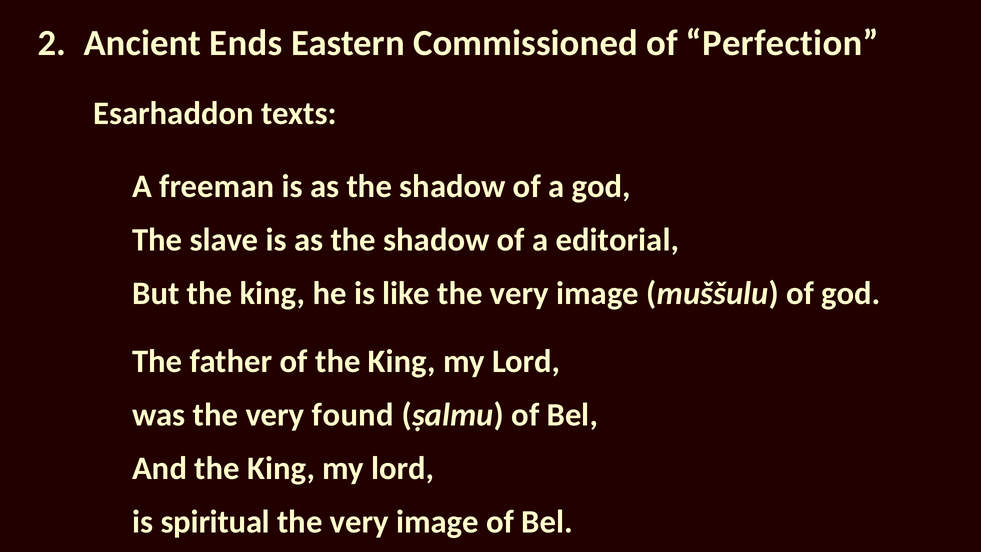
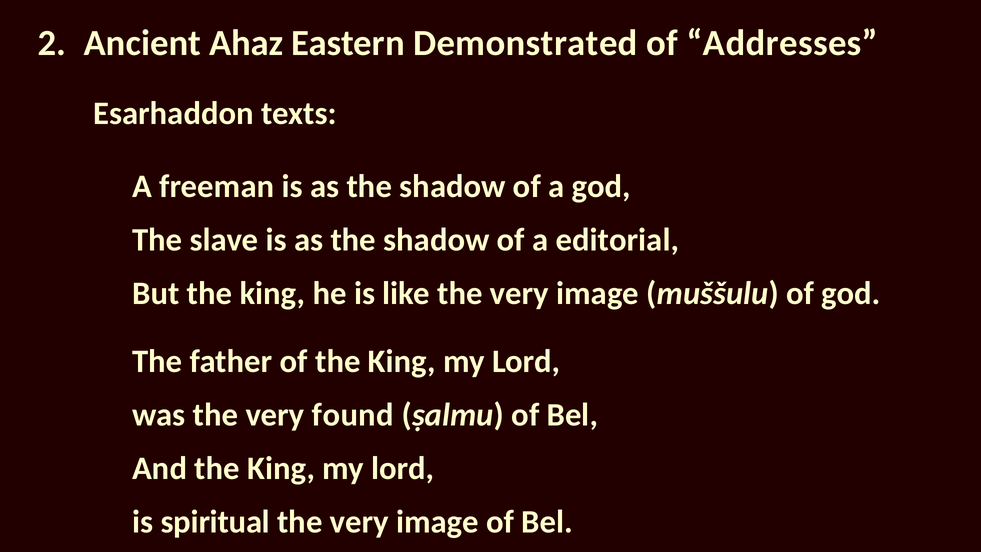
Ends: Ends -> Ahaz (246, 43)
Commissioned: Commissioned -> Demonstrated (525, 43)
Perfection: Perfection -> Addresses (782, 43)
